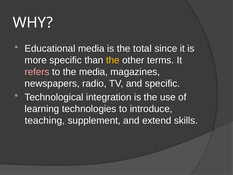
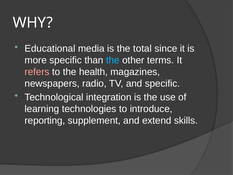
the colour: yellow -> light blue (113, 60)
the media: media -> health (93, 72)
teaching: teaching -> reporting (45, 120)
